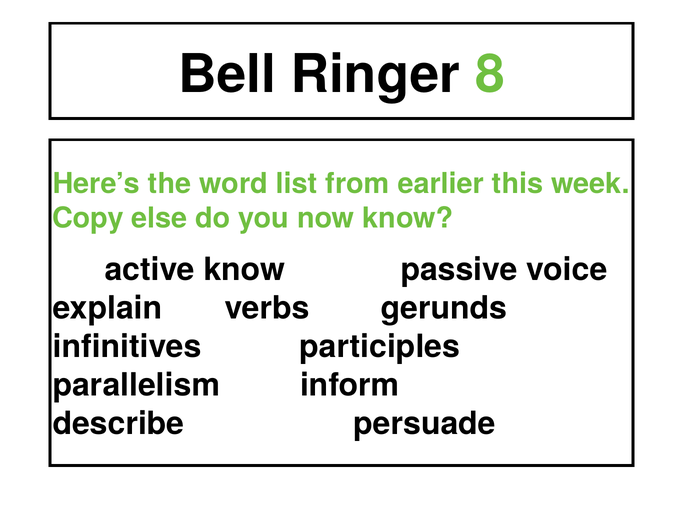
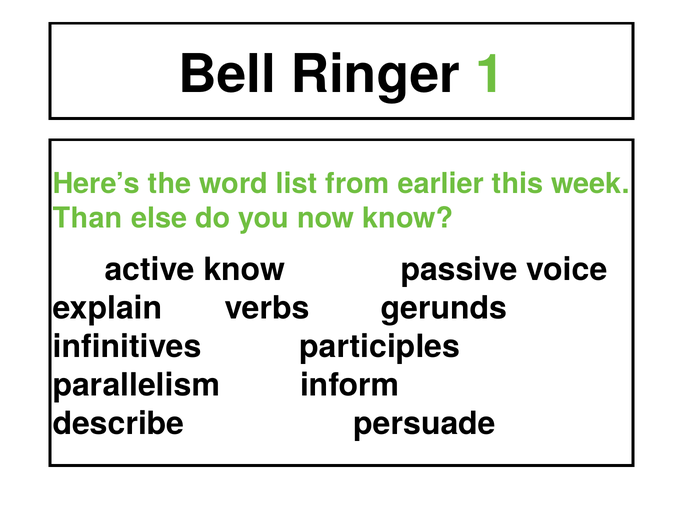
8: 8 -> 1 (490, 75)
Copy: Copy -> Than (88, 218)
